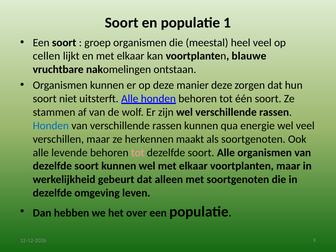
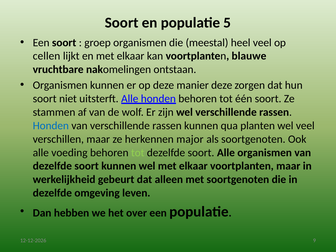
1: 1 -> 5 (227, 23)
energie: energie -> planten (258, 126)
maakt: maakt -> major (190, 139)
levende: levende -> voeding (69, 153)
tot colour: pink -> light green (138, 153)
